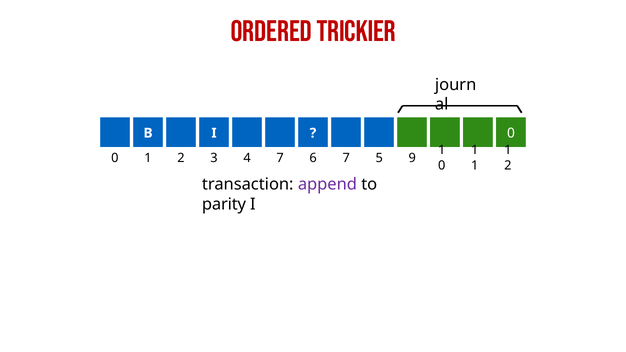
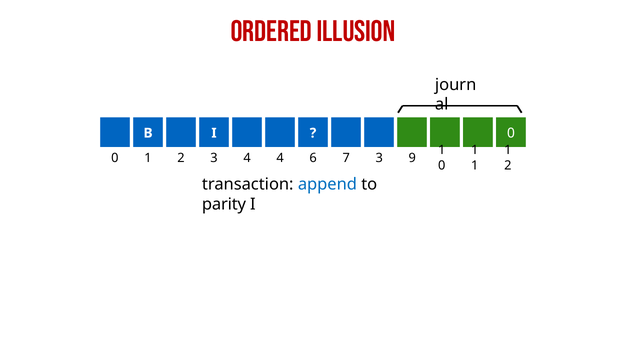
Trickier: Trickier -> Illusion (356, 31)
0 7: 7 -> 4 (280, 158)
7 5: 5 -> 3 (379, 158)
append colour: purple -> blue (327, 184)
